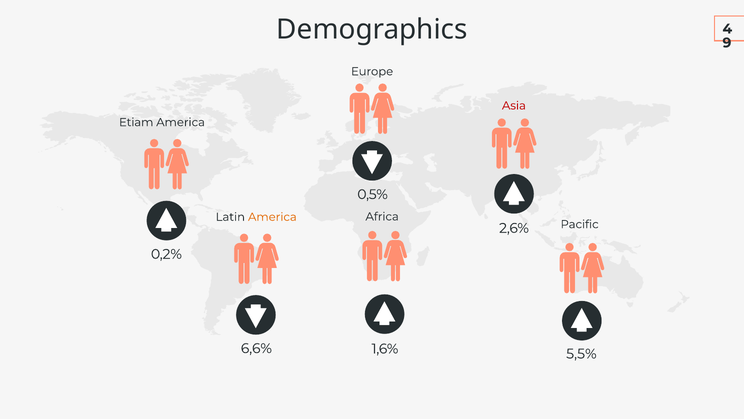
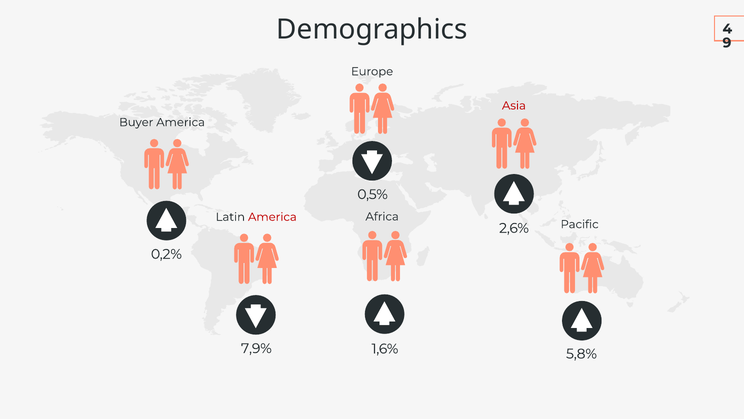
Etiam: Etiam -> Buyer (136, 122)
America colour: orange -> red (272, 217)
6,6%: 6,6% -> 7,9% (256, 348)
5,5%: 5,5% -> 5,8% (582, 353)
